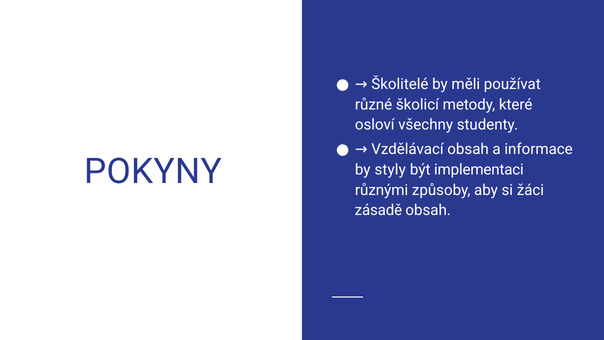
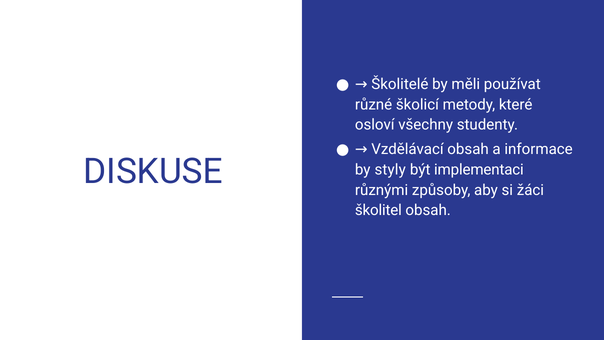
POKYNY: POKYNY -> DISKUSE (153, 172)
zásadě: zásadě -> školitel (378, 210)
